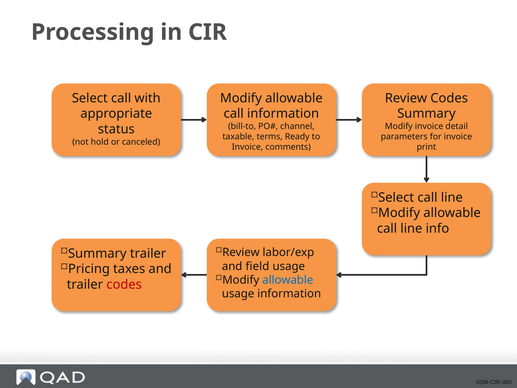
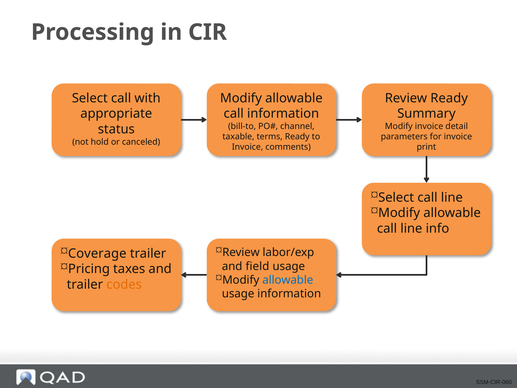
Review Codes: Codes -> Ready (449, 98)
Summary: Summary -> Coverage (97, 253)
codes colour: red -> orange (124, 284)
